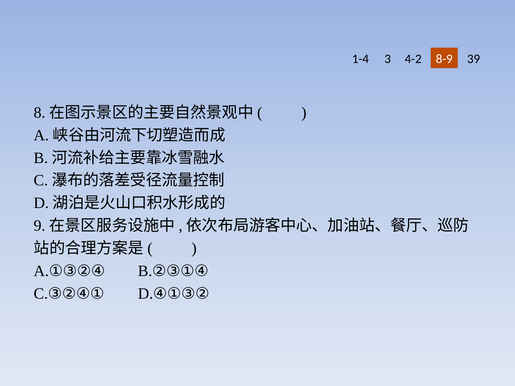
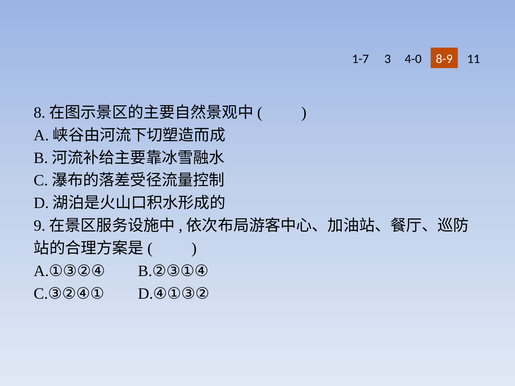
1-4: 1-4 -> 1-7 (360, 59)
4-2: 4-2 -> 4-0 (413, 59)
39: 39 -> 11 (474, 59)
